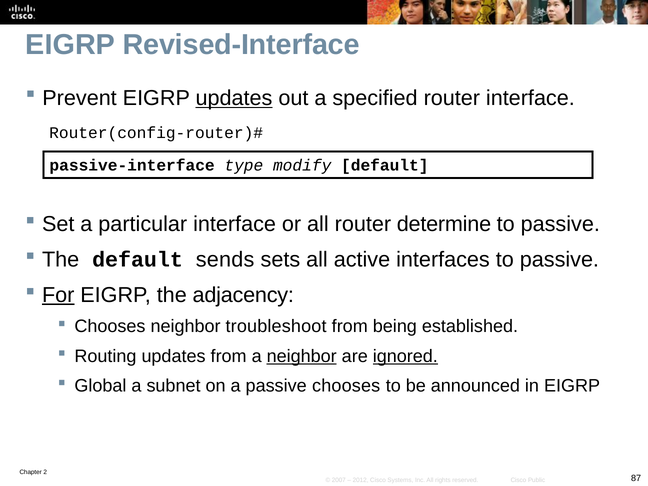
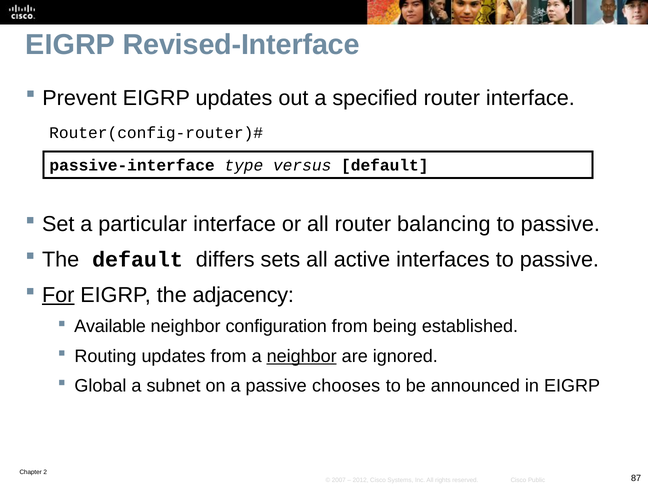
updates underline: present -> none (234, 98)
modify: modify -> versus (302, 165)
determine: determine -> balancing (444, 224)
sends: sends -> differs (225, 260)
Chooses: Chooses -> Available (110, 327)
troubleshoot: troubleshoot -> configuration (276, 327)
ignored underline: present -> none (405, 356)
